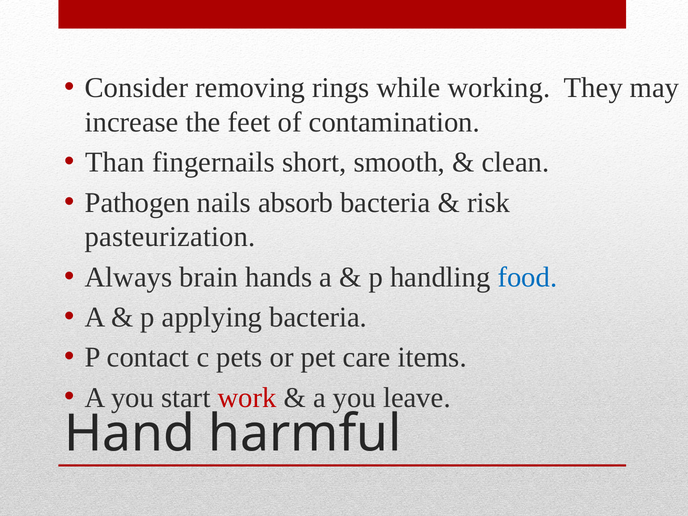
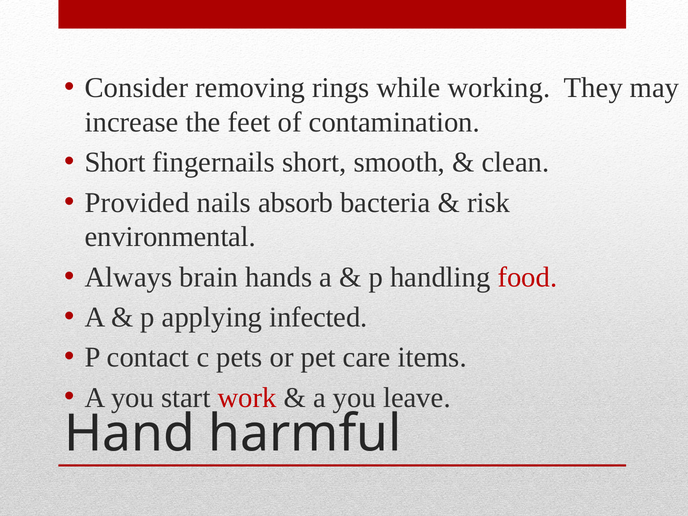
Than: Than -> Short (115, 162)
Pathogen: Pathogen -> Provided (137, 203)
pasteurization: pasteurization -> environmental (170, 237)
food colour: blue -> red (527, 277)
applying bacteria: bacteria -> infected (318, 317)
